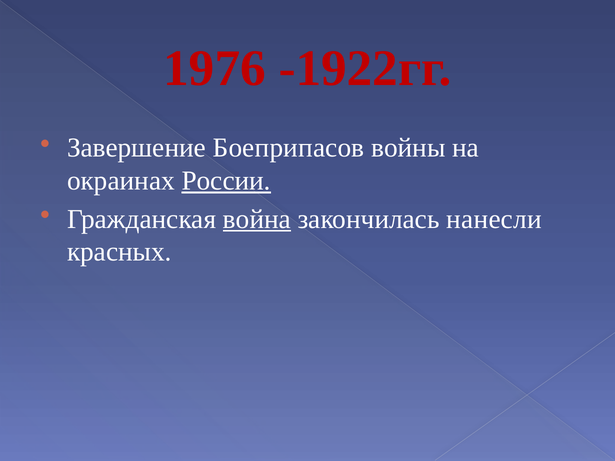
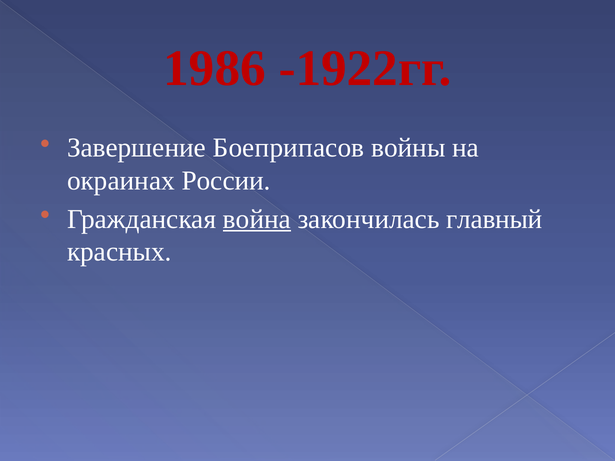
1976: 1976 -> 1986 (215, 69)
России underline: present -> none (226, 181)
нанесли: нанесли -> главный (494, 219)
